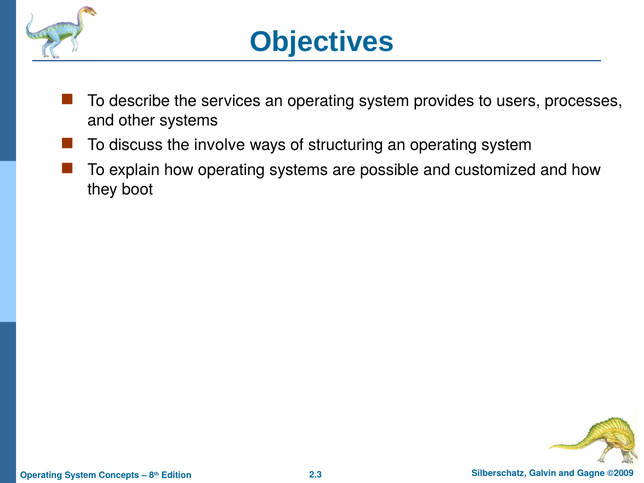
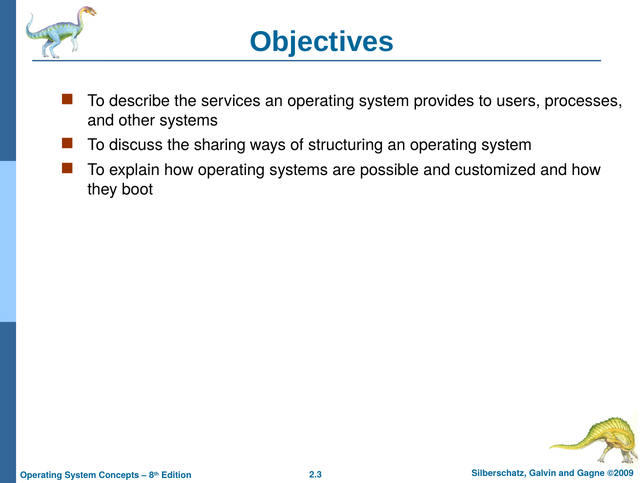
involve: involve -> sharing (220, 145)
